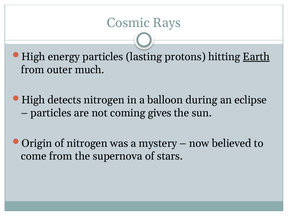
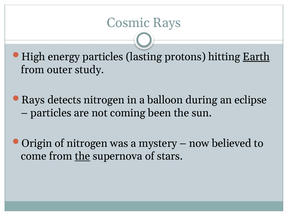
much: much -> study (89, 70)
High: High -> Rays (33, 100)
gives: gives -> been (160, 113)
the underline: none -> present (83, 156)
